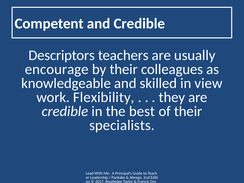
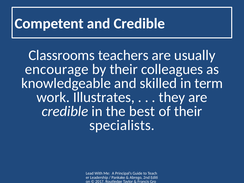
Descriptors: Descriptors -> Classrooms (62, 55)
view: view -> term (209, 83)
Flexibility: Flexibility -> Illustrates (104, 97)
